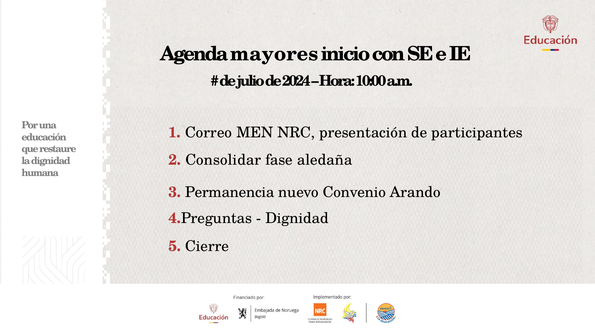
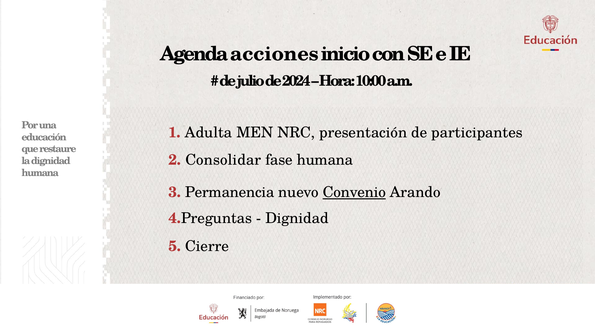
mayores: mayores -> acciones (274, 54)
Correo: Correo -> Adulta (209, 133)
fase aledaña: aledaña -> humana (325, 160)
Convenio underline: none -> present (354, 193)
